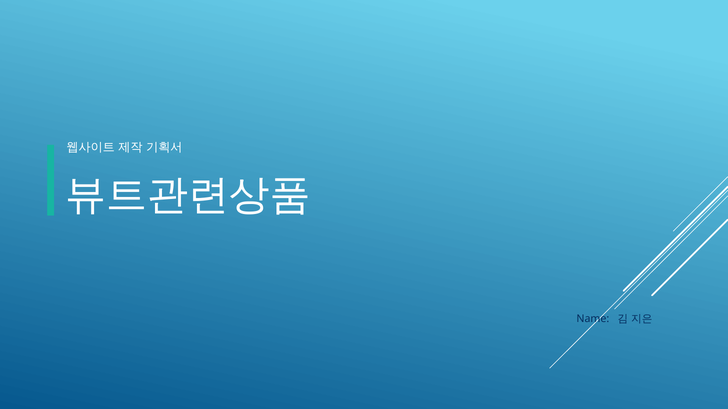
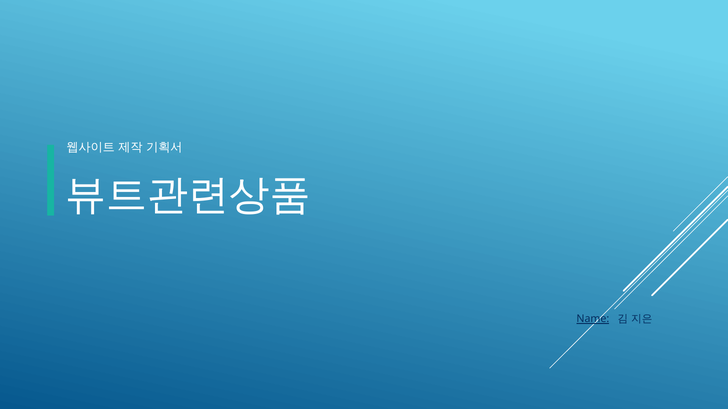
Name underline: none -> present (593, 319)
